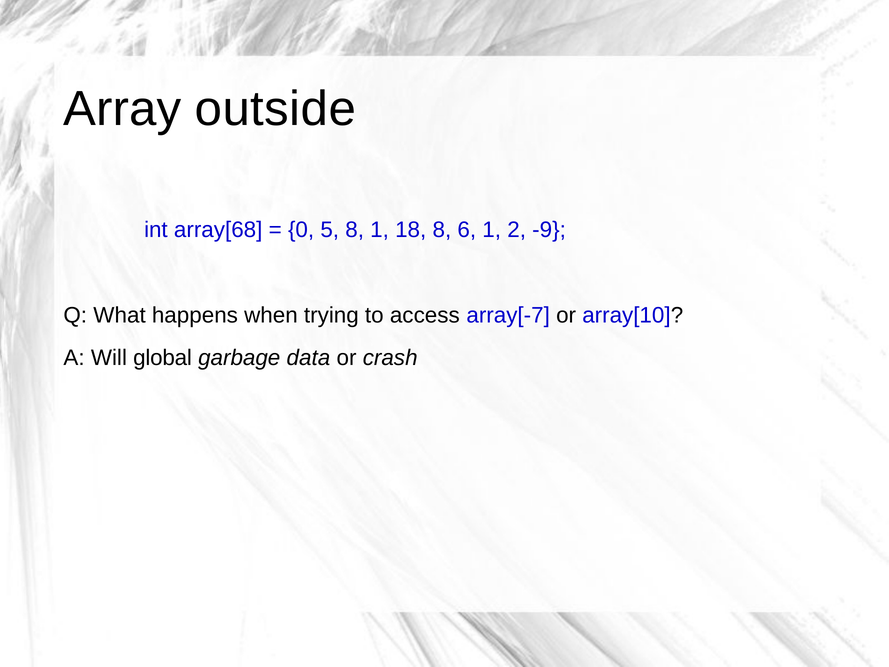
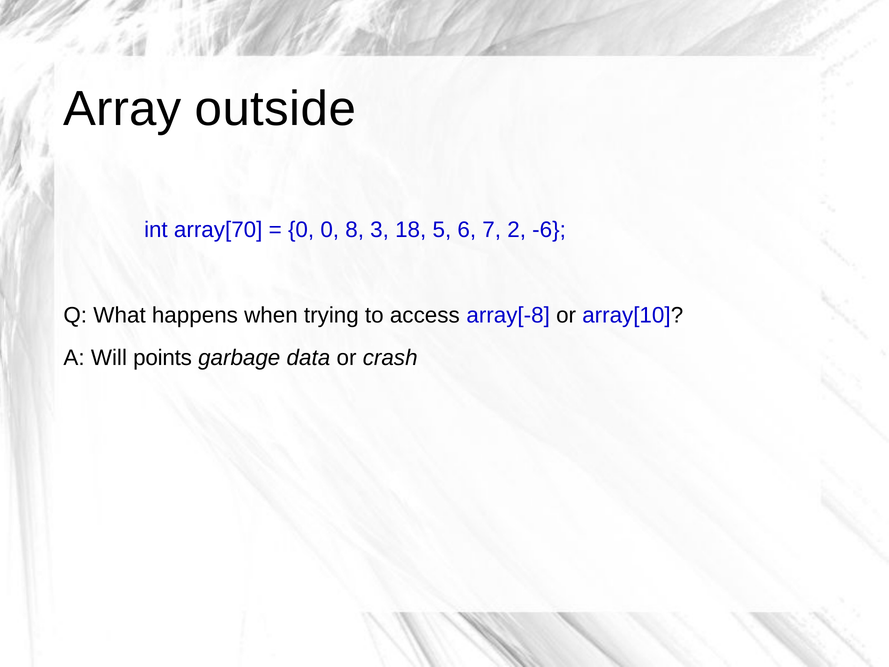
array[68: array[68 -> array[70 (218, 230)
0 5: 5 -> 0 (330, 230)
8 1: 1 -> 3 (380, 230)
18 8: 8 -> 5 (442, 230)
6 1: 1 -> 7 (492, 230)
-9: -9 -> -6 (549, 230)
array[-7: array[-7 -> array[-8 (508, 315)
global: global -> points (163, 358)
